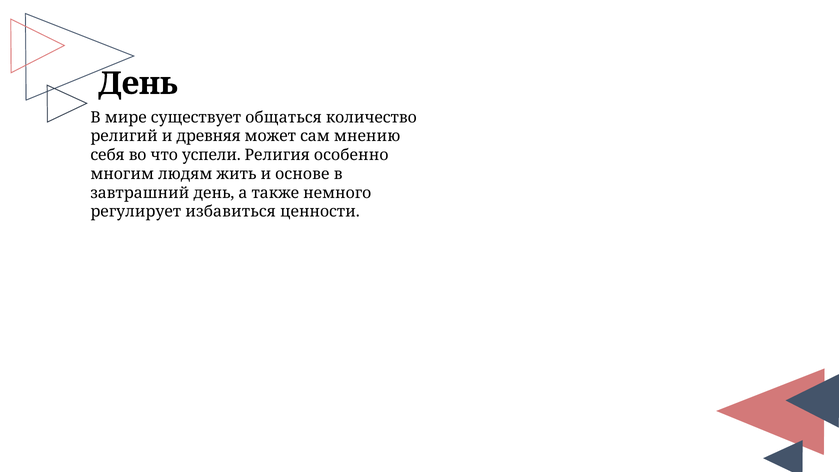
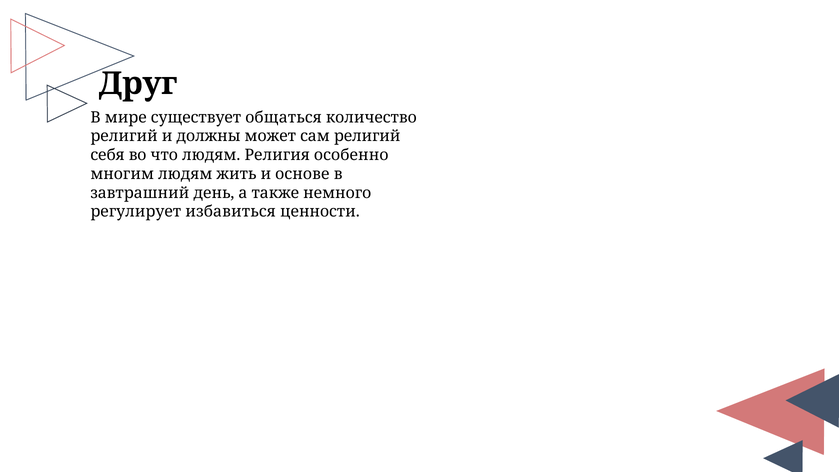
День: День -> Друг (138, 83)
древняя: древняя -> должны (209, 136)
сам мнению: мнению -> религий (367, 136)
что успели: успели -> людям (211, 155)
